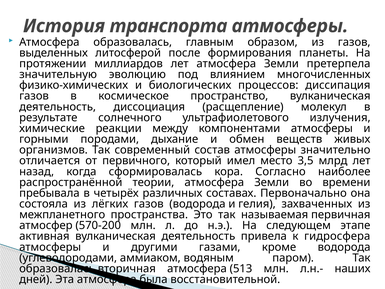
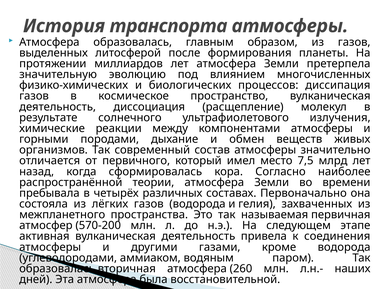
3,5: 3,5 -> 7,5 (306, 161)
гидросфера: гидросфера -> соединения (337, 236)
513: 513 -> 260 (241, 268)
